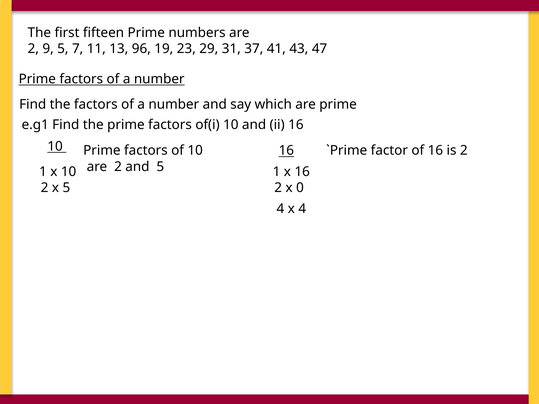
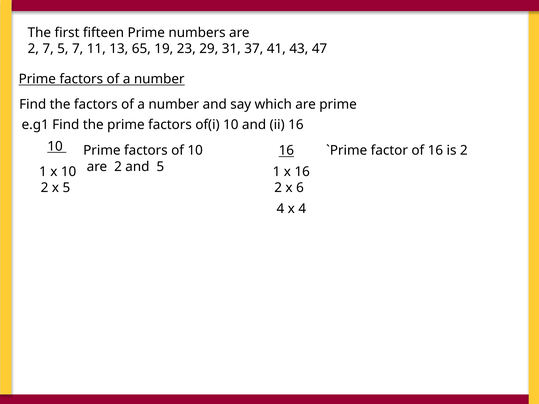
2 9: 9 -> 7 (48, 49)
96: 96 -> 65 (141, 49)
0: 0 -> 6 (300, 188)
